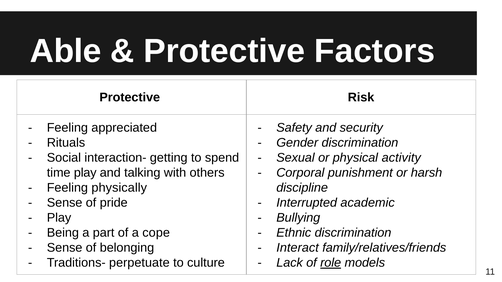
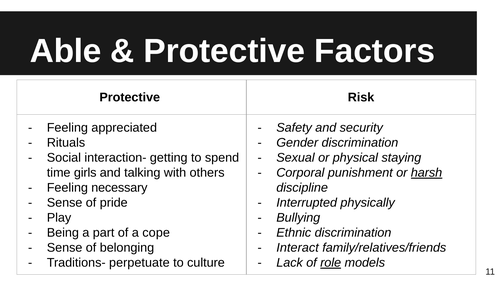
activity: activity -> staying (401, 158)
time play: play -> girls (85, 173)
harsh underline: none -> present (427, 173)
physically: physically -> necessary (119, 188)
academic: academic -> physically (368, 203)
